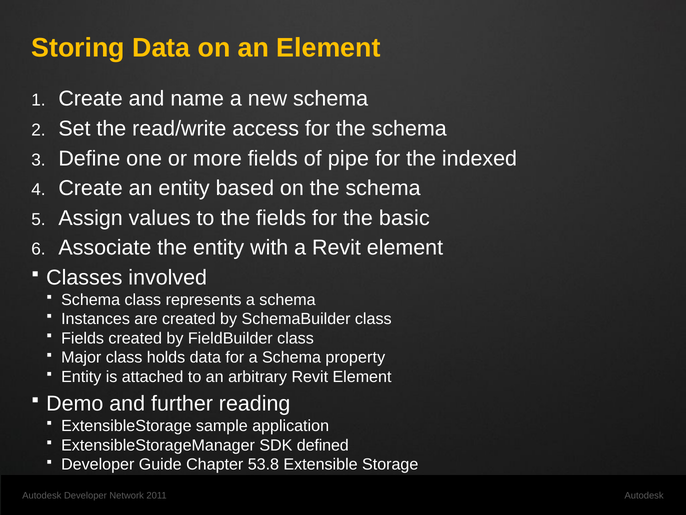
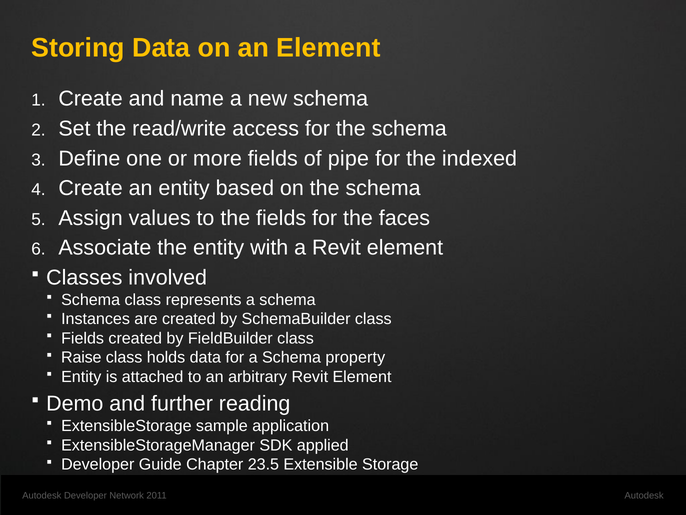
basic: basic -> faces (404, 218)
Major: Major -> Raise (81, 357)
defined: defined -> applied (323, 445)
53.8: 53.8 -> 23.5 (263, 464)
